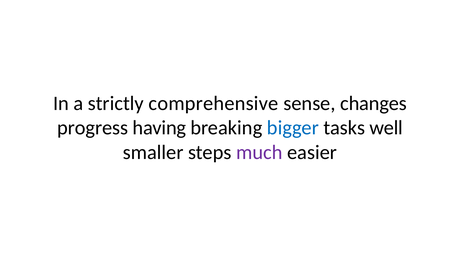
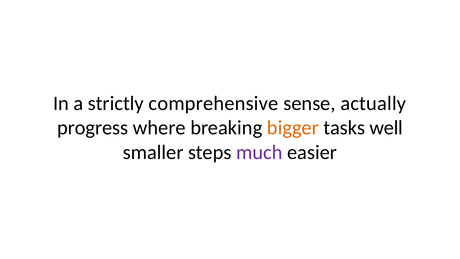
changes: changes -> actually (373, 103)
having: having -> where (159, 128)
bigger colour: blue -> orange (293, 128)
